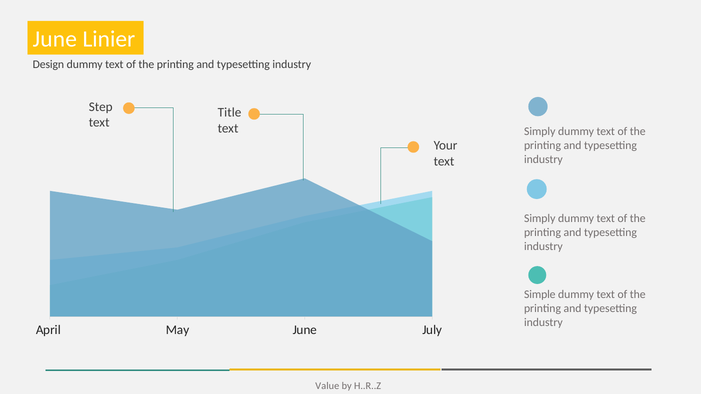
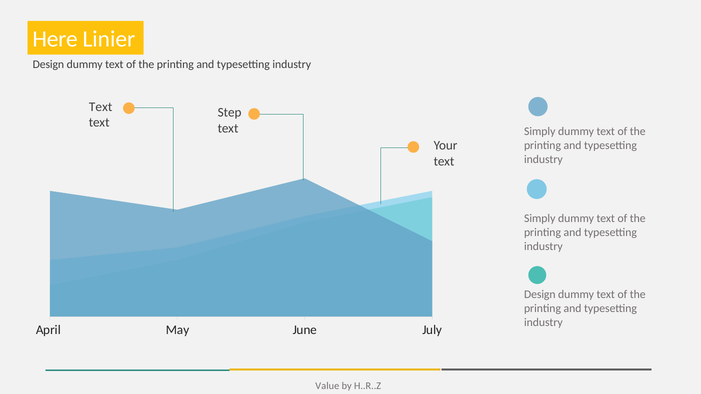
June: June -> Here (55, 39)
Step: Step -> Text (101, 107)
Title: Title -> Step (230, 113)
Simple: Simple -> Design (540, 295)
